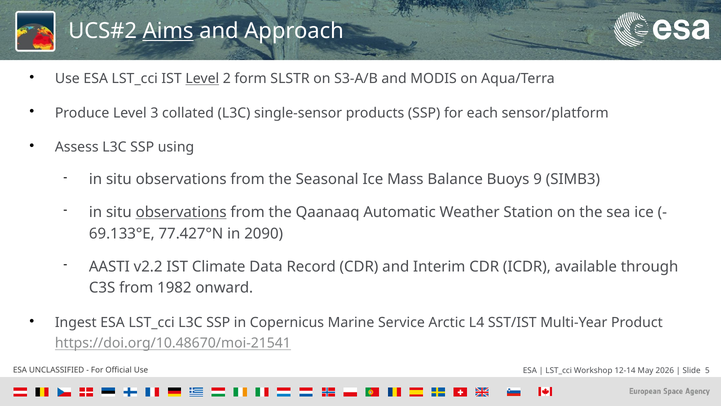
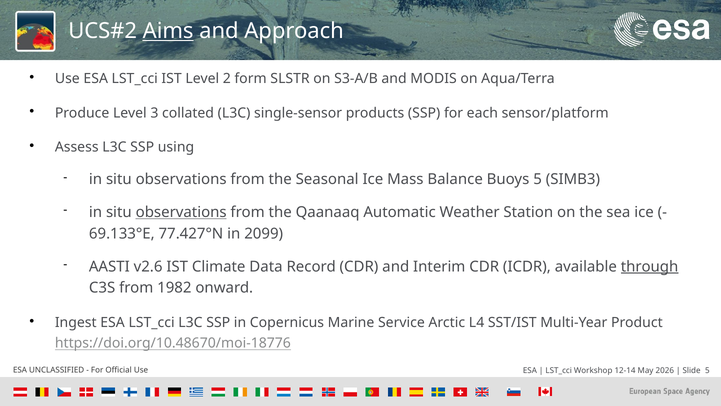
Level underline: present -> none (202, 79)
Buoys 9: 9 -> 5 (538, 179)
2090: 2090 -> 2099 (264, 234)
v2.2: v2.2 -> v2.6 (148, 266)
through underline: none -> present (650, 266)
https://doi.org/10.48670/moi-21541: https://doi.org/10.48670/moi-21541 -> https://doi.org/10.48670/moi-18776 (173, 343)
